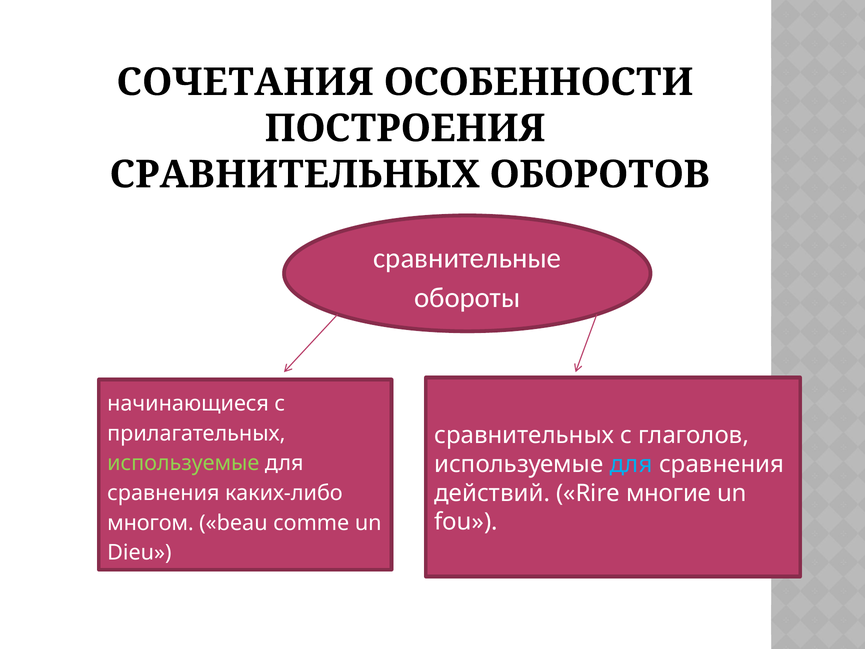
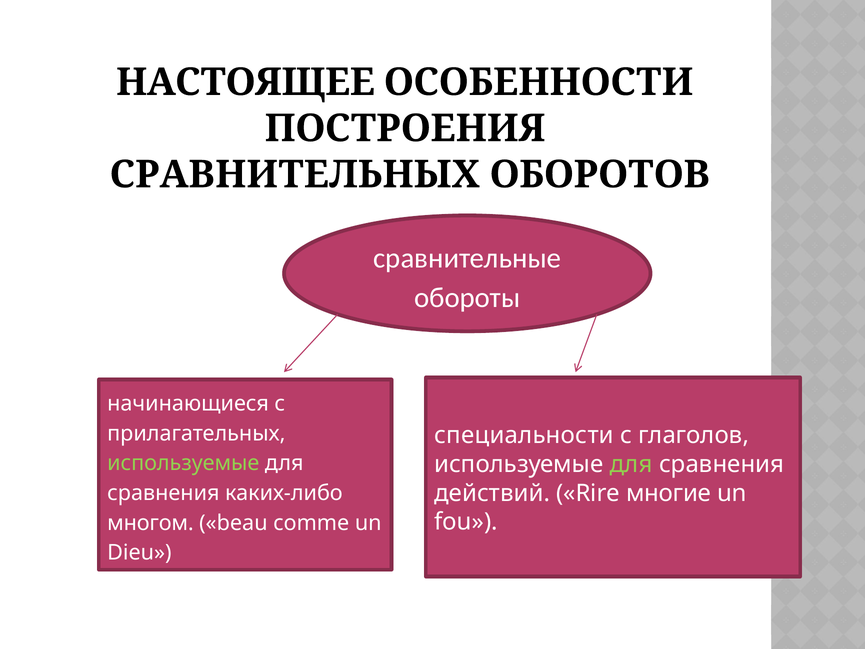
СОЧЕТАНИЯ: СОЧЕТАНИЯ -> НАСТОЯЩЕЕ (246, 82)
сравнительных: сравнительных -> специальности (524, 435)
для colour: light blue -> light green (631, 464)
